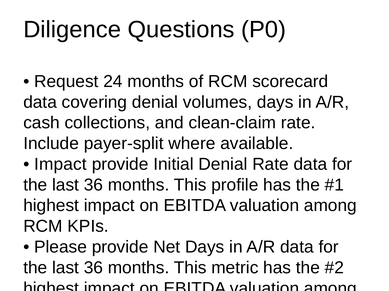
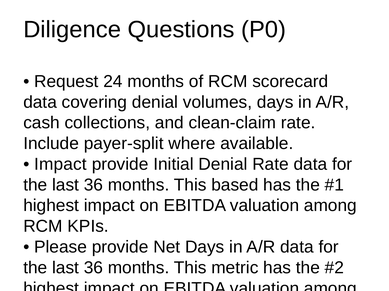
profile: profile -> based (235, 185)
